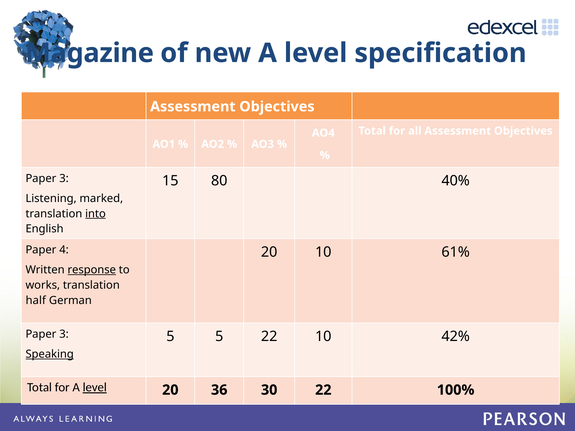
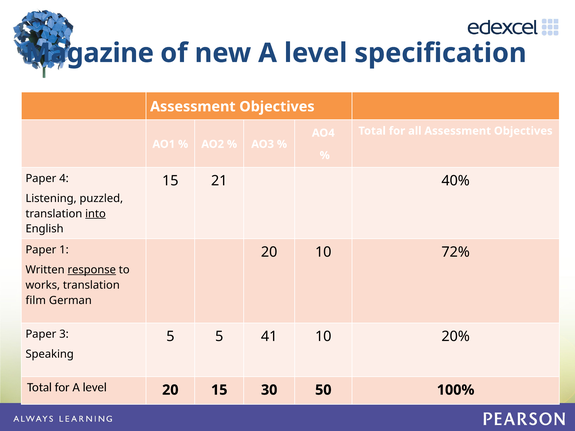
3: 3 -> 4 (64, 179)
80: 80 -> 21 (219, 181)
marked: marked -> puzzled (101, 199)
4: 4 -> 1 (64, 250)
61%: 61% -> 72% (456, 252)
half: half -> film (36, 301)
5 22: 22 -> 41 (269, 336)
42%: 42% -> 20% (456, 336)
Speaking underline: present -> none (50, 354)
level underline: present -> none (95, 388)
20 36: 36 -> 15 (219, 390)
30 22: 22 -> 50 (323, 390)
